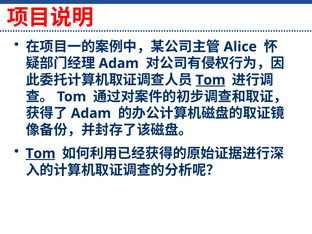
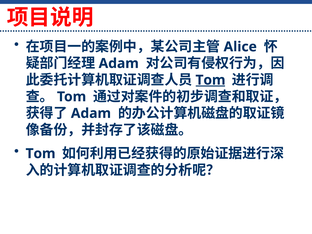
Tom underline: present -> none (41, 154)
